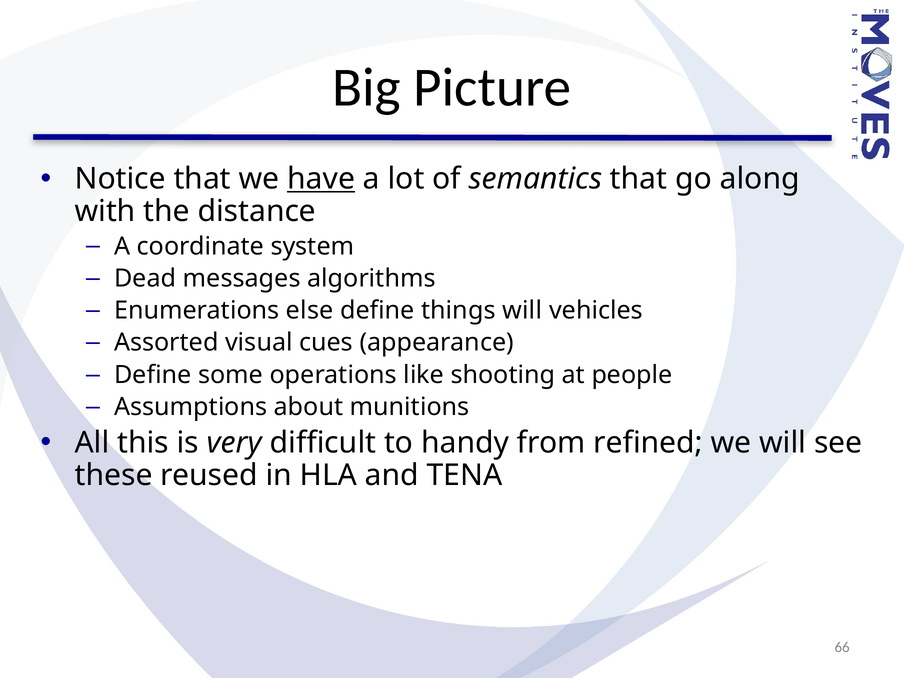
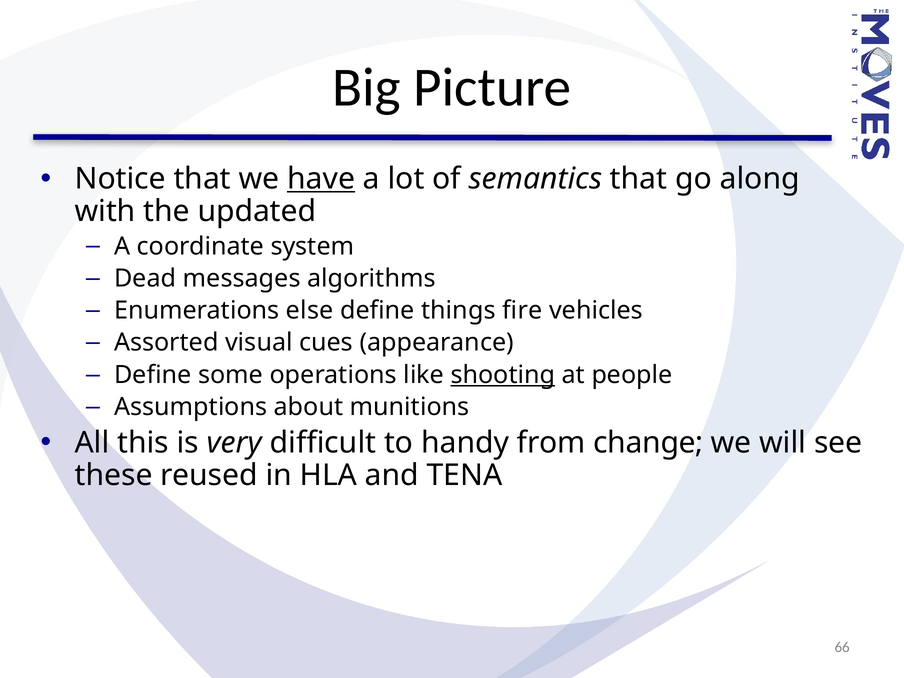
distance: distance -> updated (257, 211)
things will: will -> fire (522, 310)
shooting underline: none -> present (503, 375)
refined: refined -> change (648, 443)
